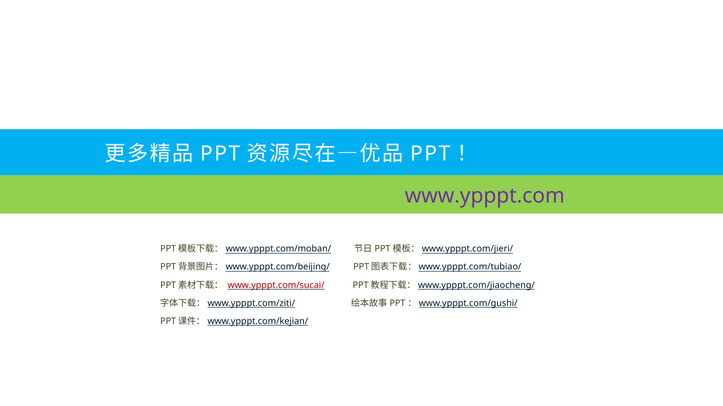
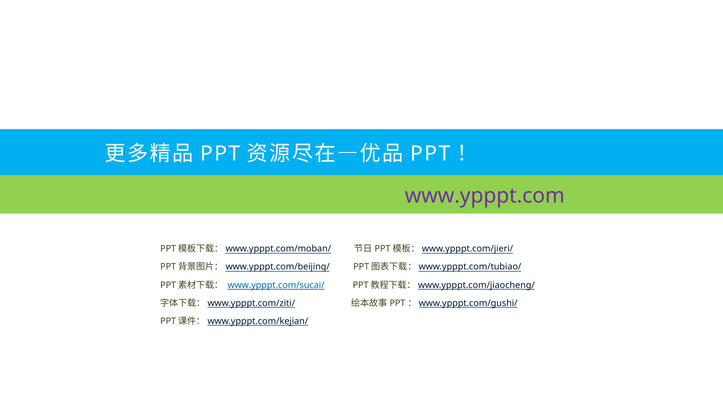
www.ypppt.com/sucai/ colour: red -> blue (276, 286)
